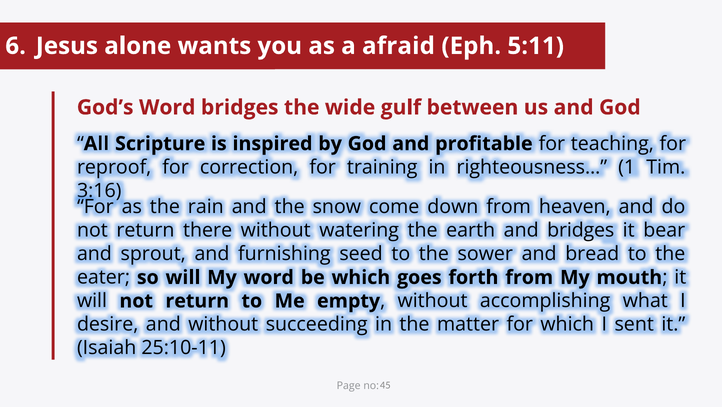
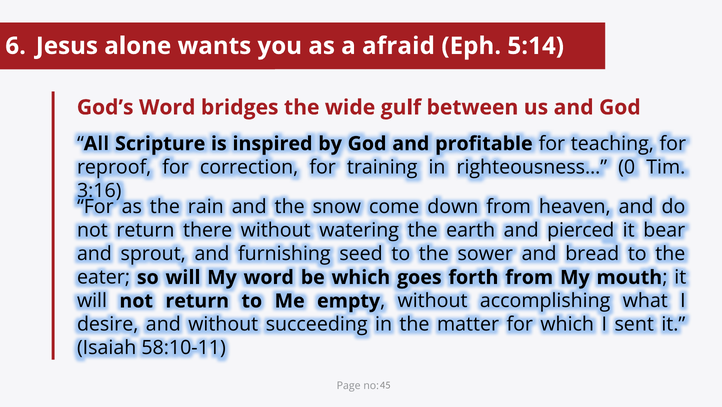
5:11: 5:11 -> 5:14 (536, 46)
1: 1 -> 0 (627, 167)
and bridges: bridges -> pierced (581, 231)
25:10-11: 25:10-11 -> 58:10-11 (184, 348)
